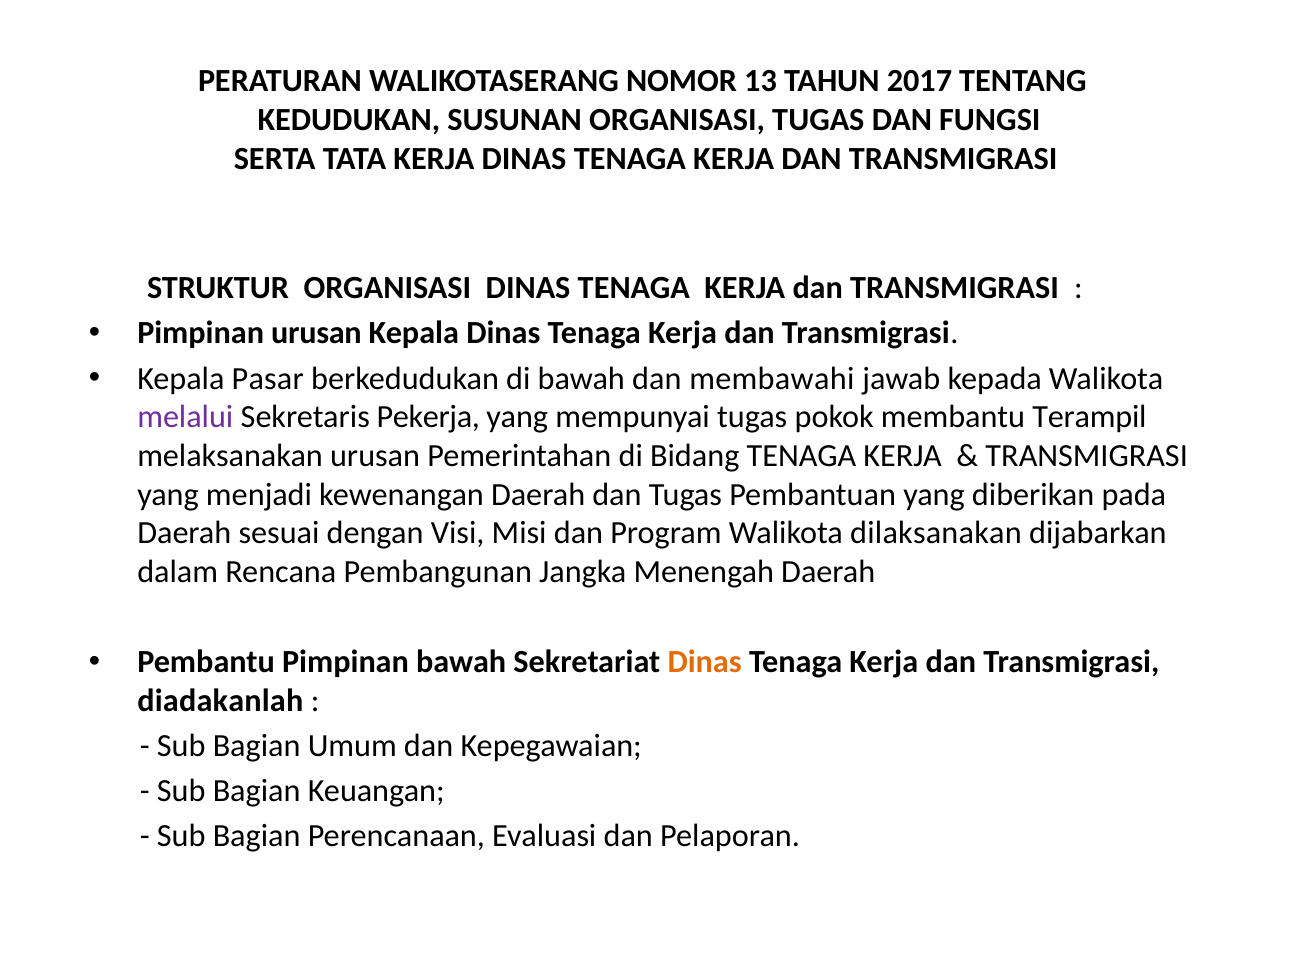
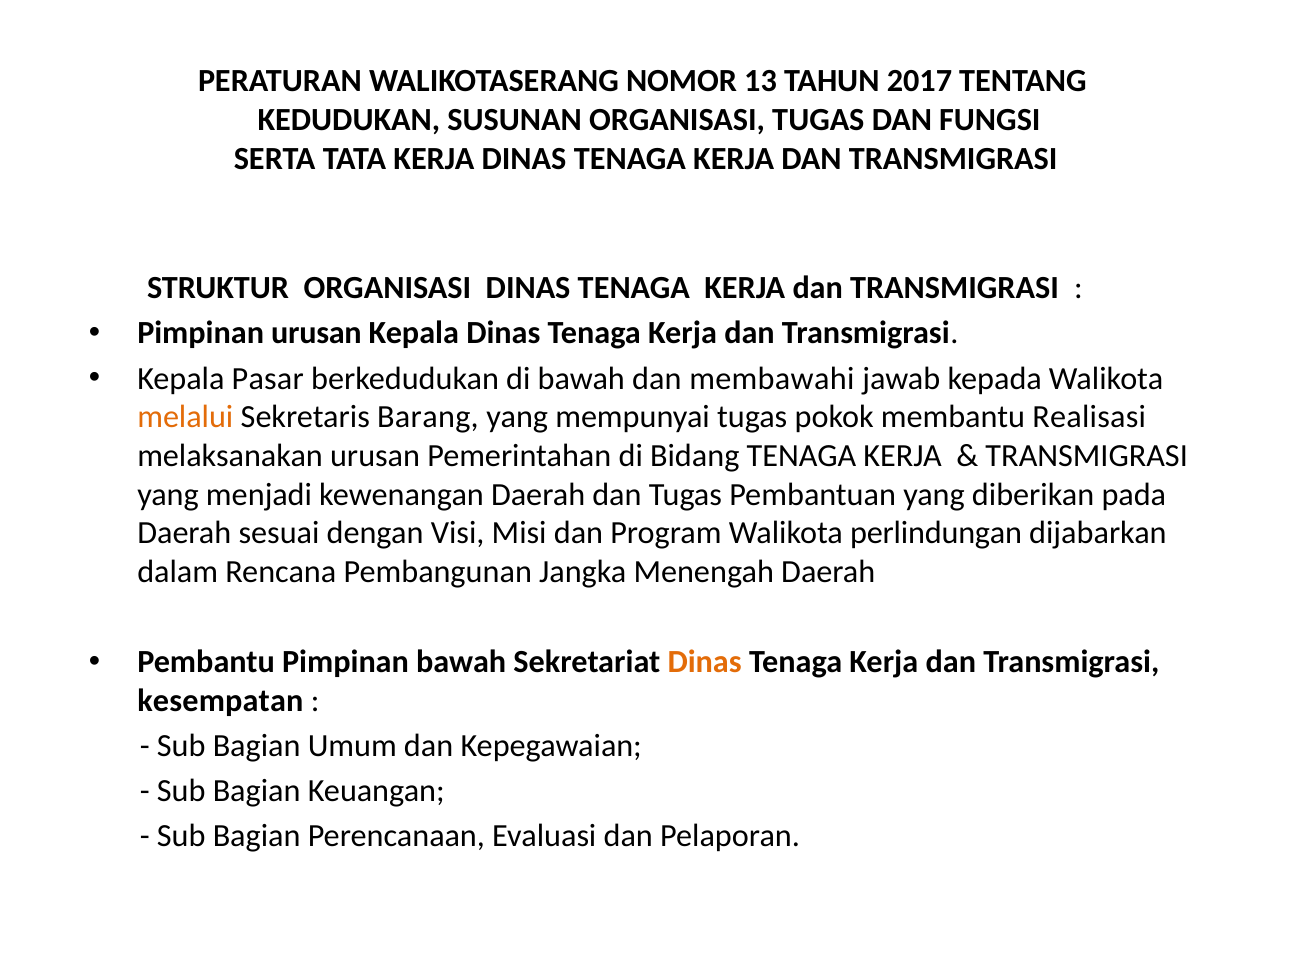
melalui colour: purple -> orange (185, 417)
Pekerja: Pekerja -> Barang (428, 417)
Terampil: Terampil -> Realisasi (1089, 417)
dilaksanakan: dilaksanakan -> perlindungan (936, 533)
diadakanlah: diadakanlah -> kesempatan (220, 701)
